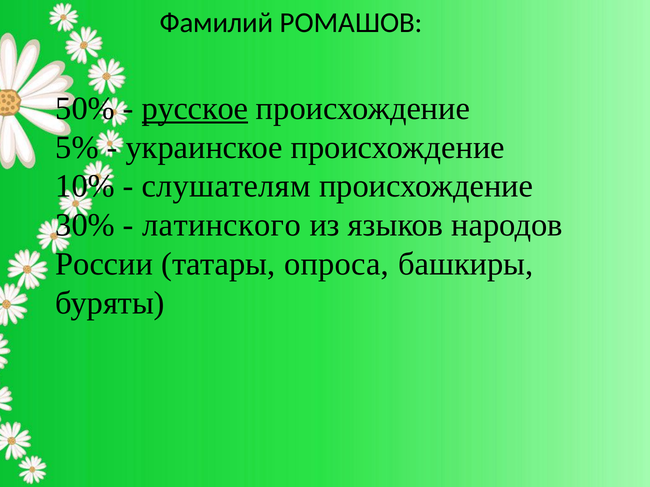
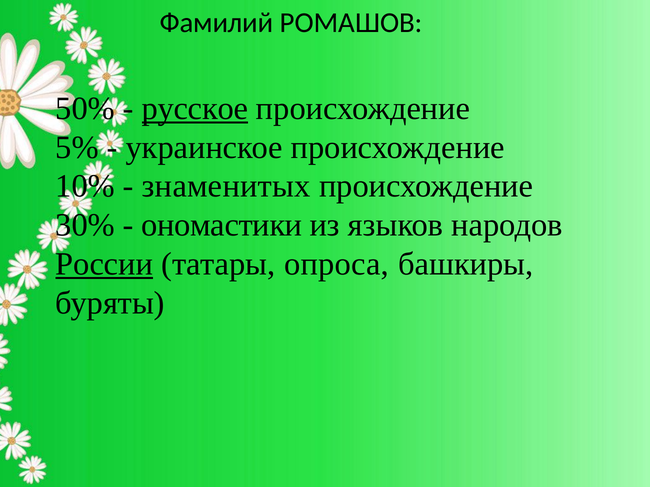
слушателям: слушателям -> знаменитых (226, 186)
латинского: латинского -> ономастики (222, 225)
России underline: none -> present (104, 264)
